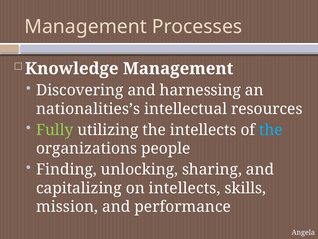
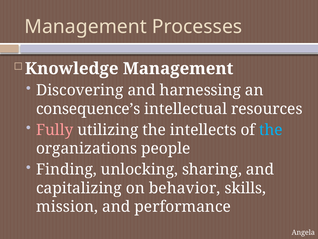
nationalities’s: nationalities’s -> consequence’s (88, 109)
Fully colour: light green -> pink (55, 130)
on intellects: intellects -> behavior (185, 188)
